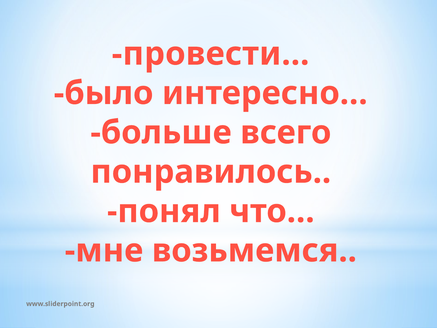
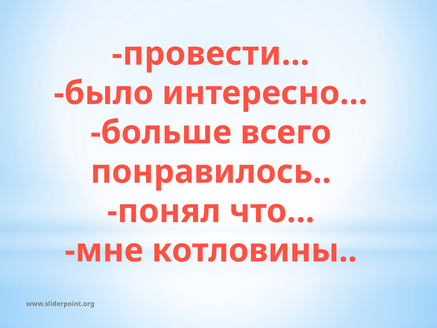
возьмемся: возьмемся -> котловины (254, 250)
